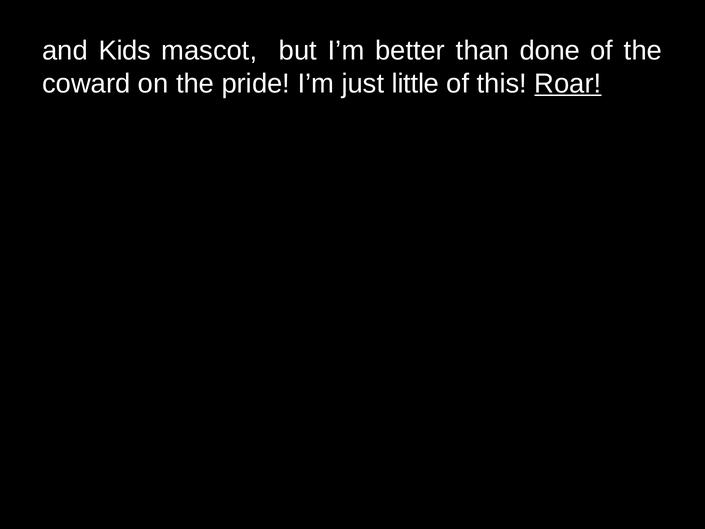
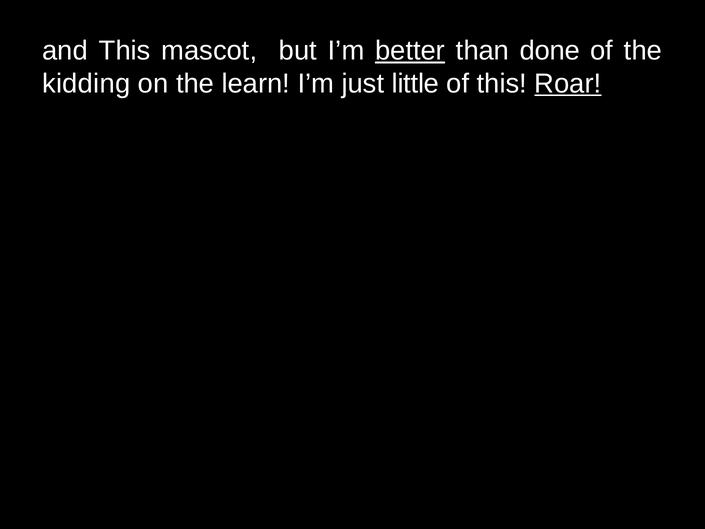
and Kids: Kids -> This (125, 51)
better underline: none -> present (410, 51)
coward: coward -> kidding (86, 84)
pride: pride -> learn (256, 84)
